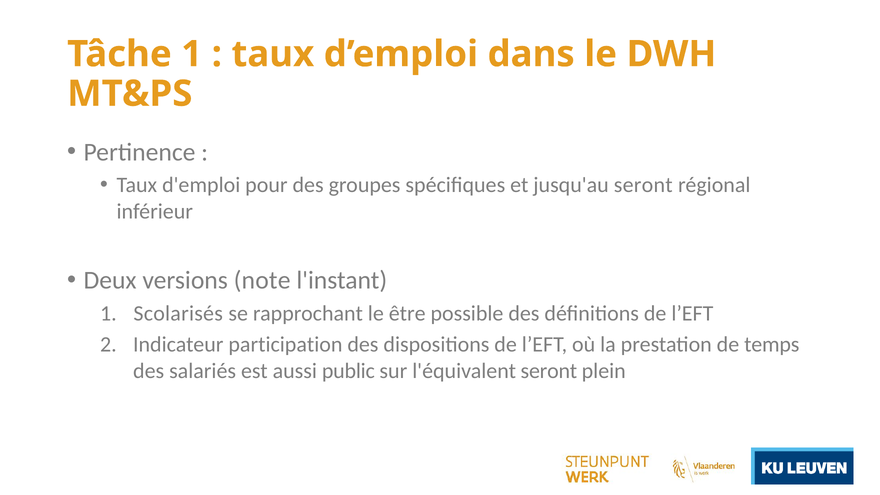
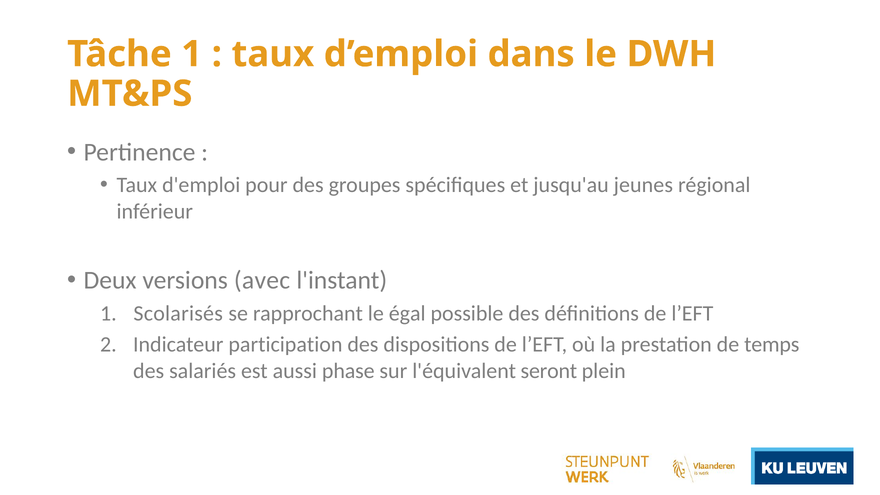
jusqu'au seront: seront -> jeunes (643, 185)
note: note -> avec (262, 280)
être: être -> égal (407, 313)
public: public -> phase (348, 371)
